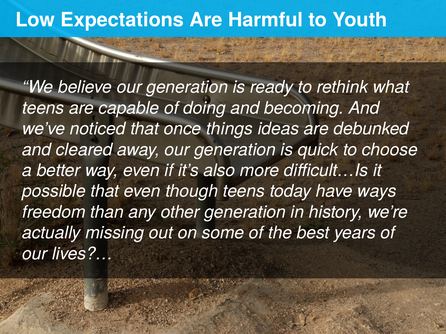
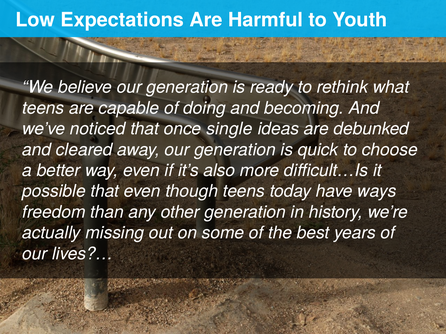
things: things -> single (229, 129)
